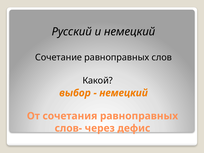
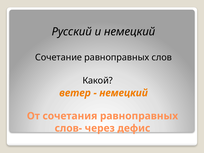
выбор: выбор -> ветер (75, 93)
